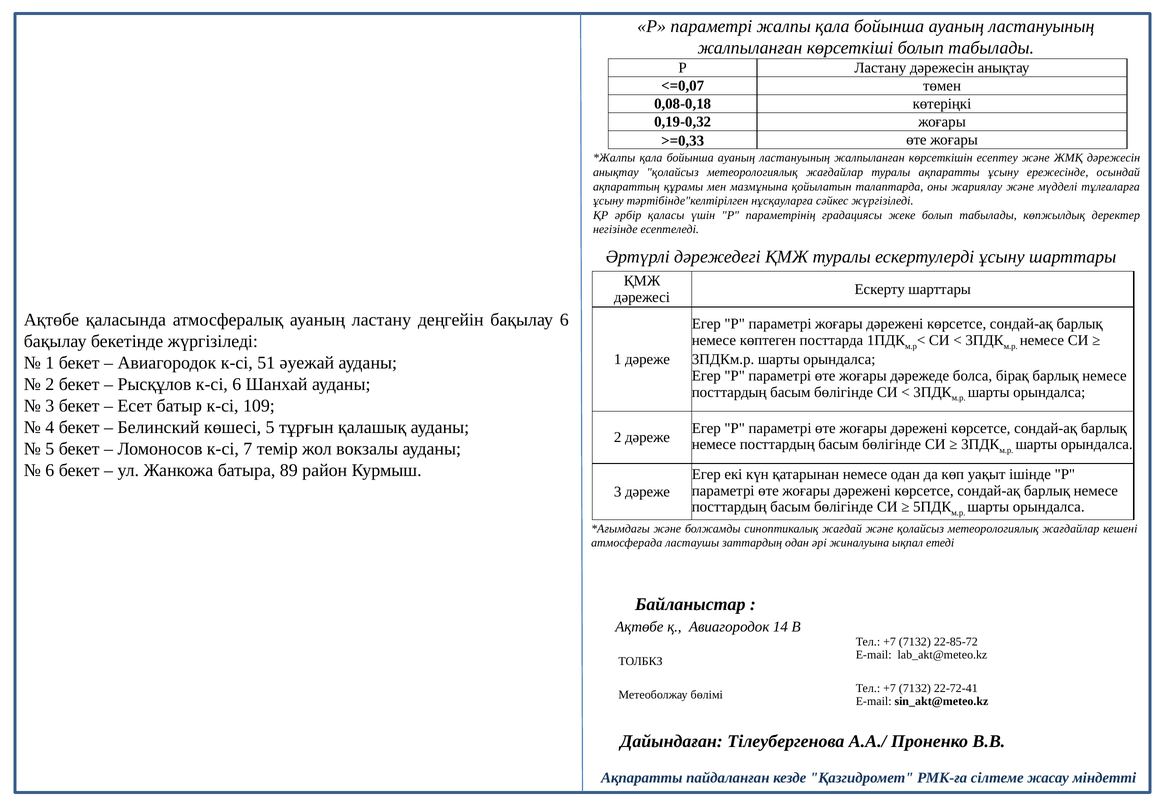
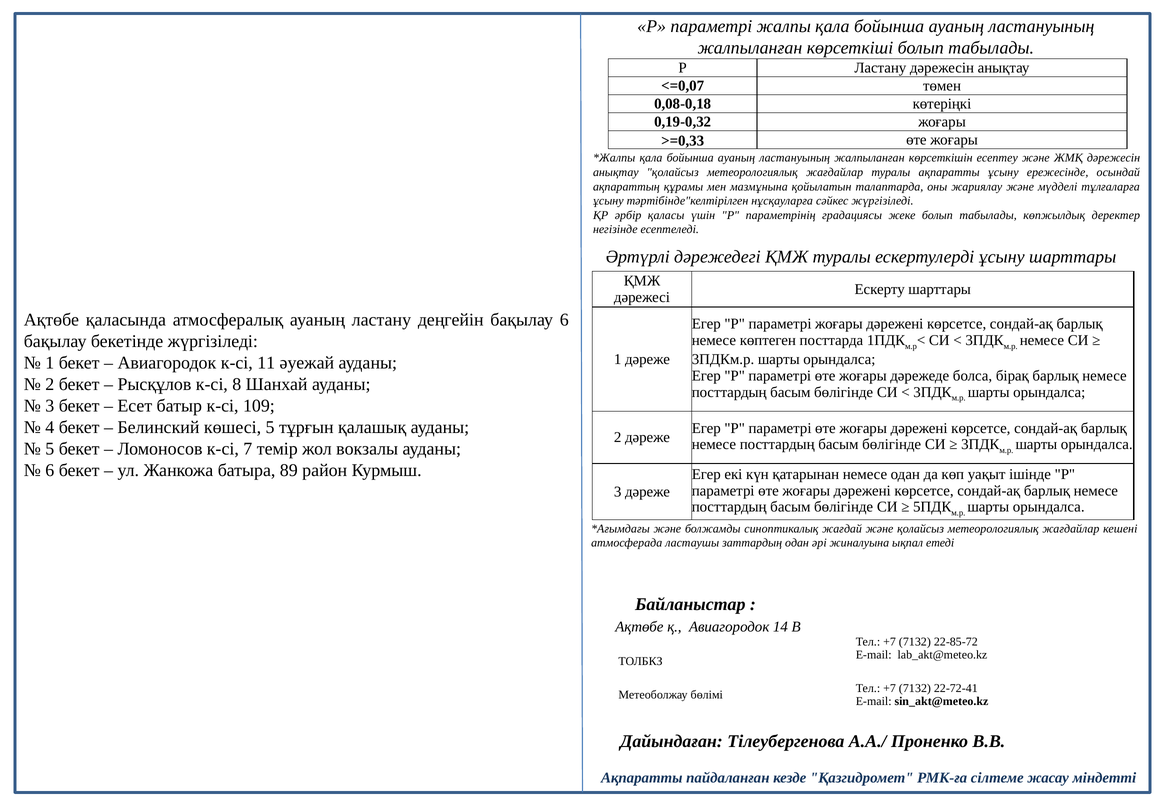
51: 51 -> 11 (266, 363)
к-сі 6: 6 -> 8 (237, 385)
